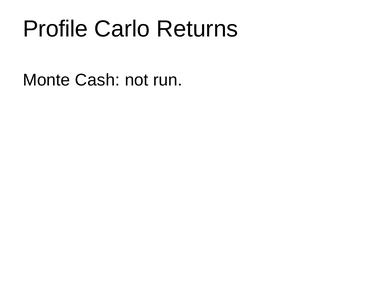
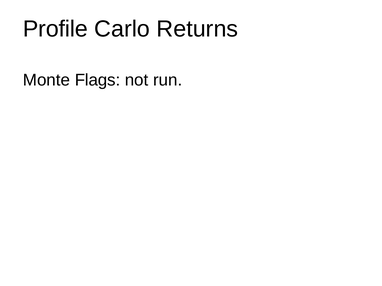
Cash: Cash -> Flags (97, 80)
